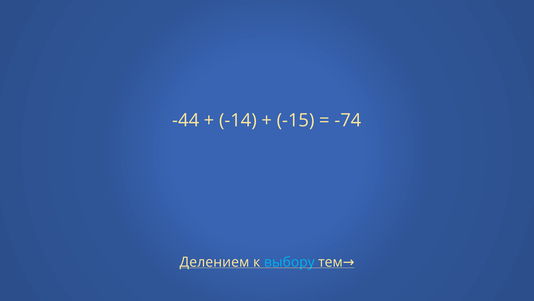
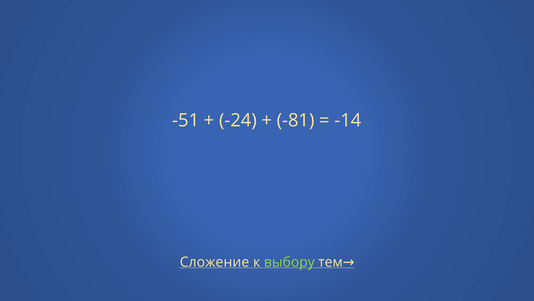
-44: -44 -> -51 (186, 120)
-14: -14 -> -24 (238, 120)
-15: -15 -> -81 (296, 120)
-74: -74 -> -14 (348, 120)
Делением: Делением -> Сложение (214, 262)
выбору colour: light blue -> light green (289, 262)
